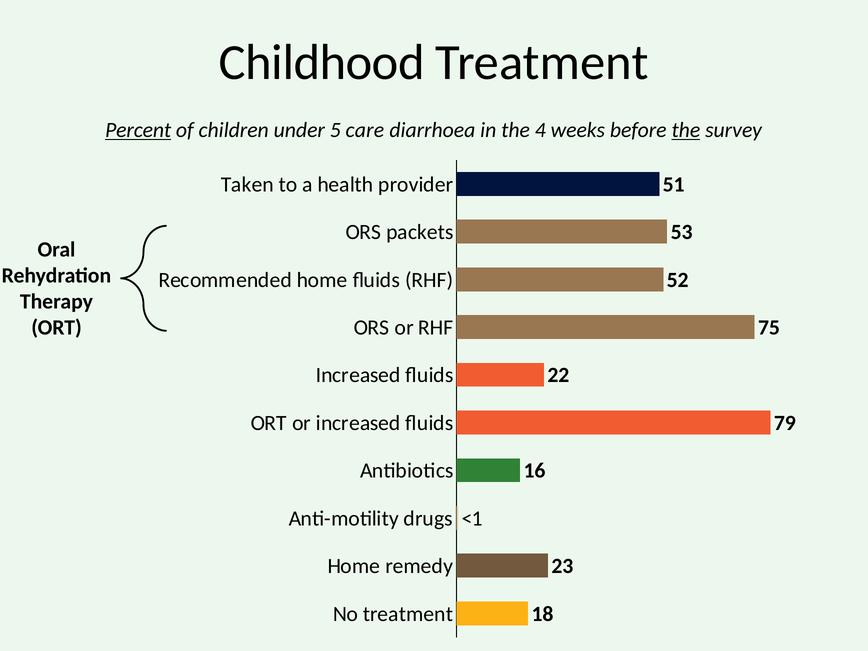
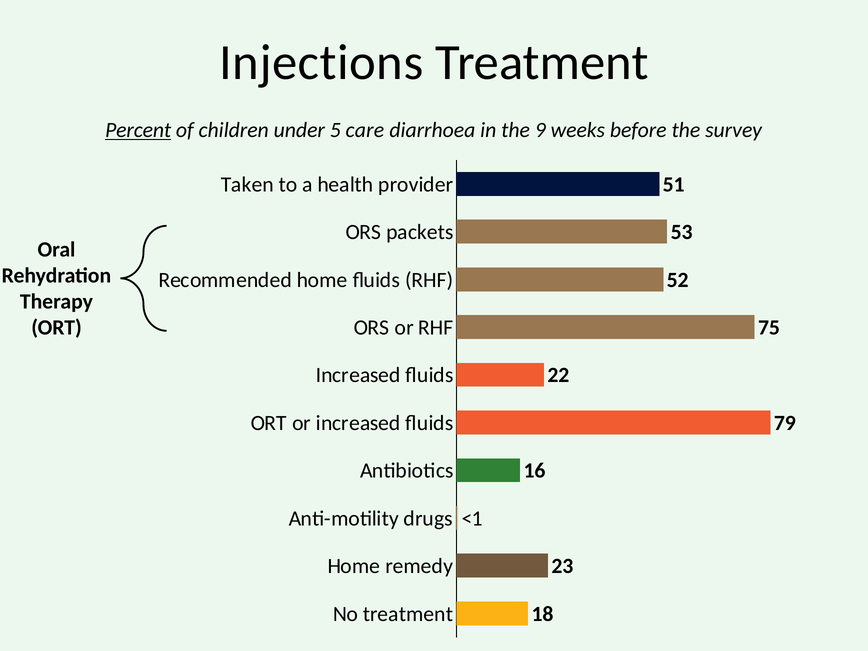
Childhood: Childhood -> Injections (321, 63)
4: 4 -> 9 (540, 130)
the underline: present -> none (686, 130)
